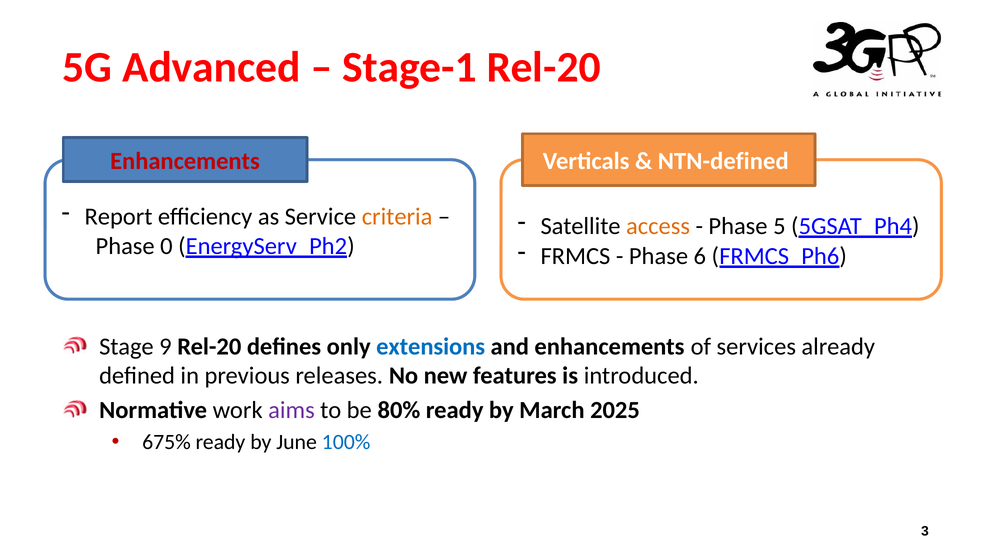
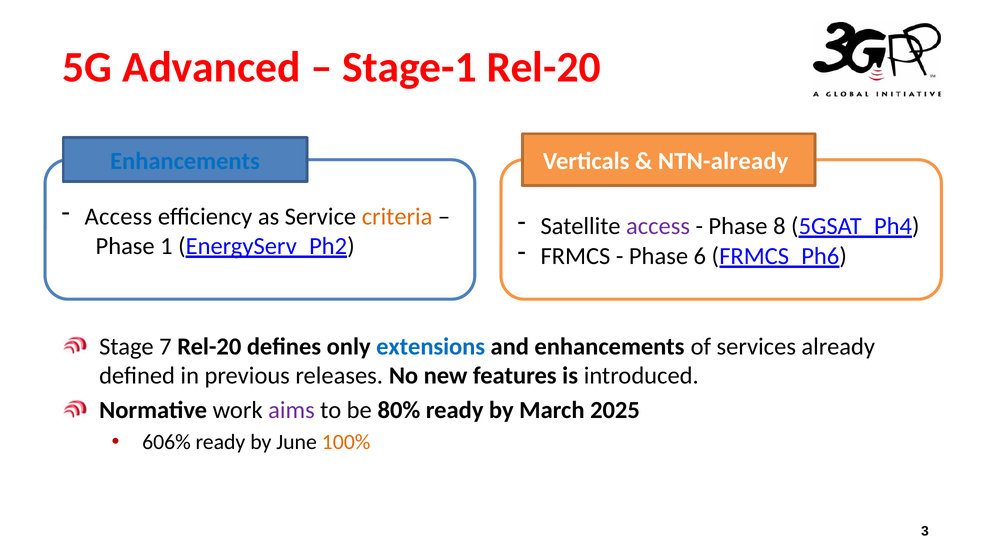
Enhancements colour: red -> blue (185, 161)
NTN-defined: NTN-defined -> NTN-already (723, 162)
Report: Report -> Access (118, 217)
access colour: orange -> purple (658, 226)
5: 5 -> 8 (779, 226)
0: 0 -> 1 (166, 246)
9: 9 -> 7 (165, 347)
675%: 675% -> 606% (166, 443)
100% colour: blue -> orange (346, 443)
